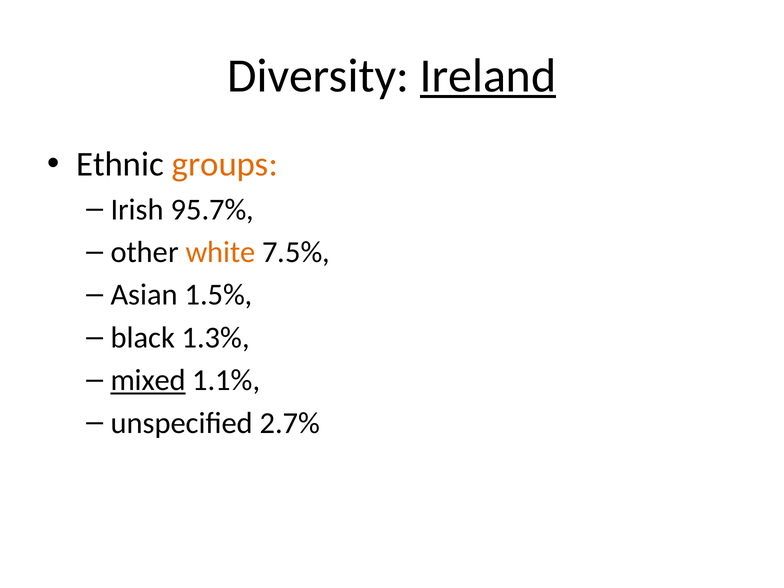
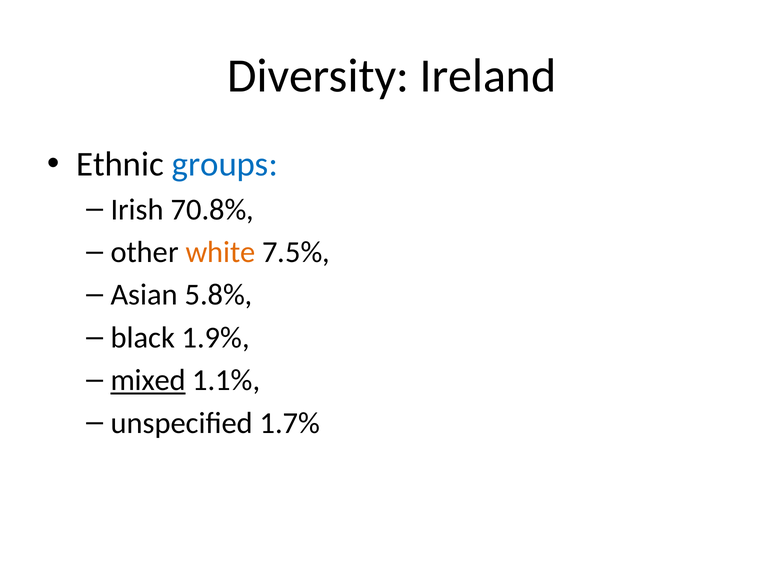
Ireland underline: present -> none (488, 76)
groups colour: orange -> blue (225, 164)
95.7%: 95.7% -> 70.8% (212, 209)
1.5%: 1.5% -> 5.8% (219, 295)
1.3%: 1.3% -> 1.9% (216, 338)
2.7%: 2.7% -> 1.7% (290, 423)
